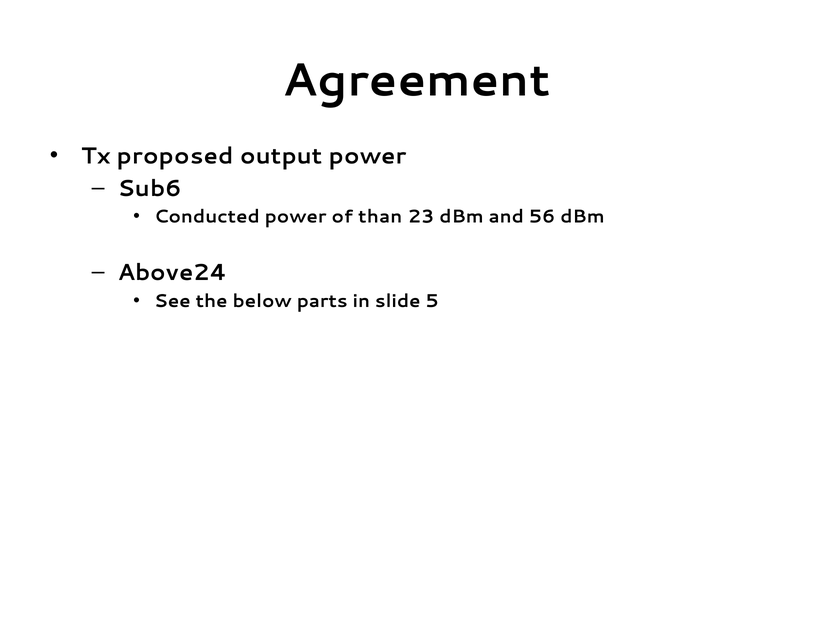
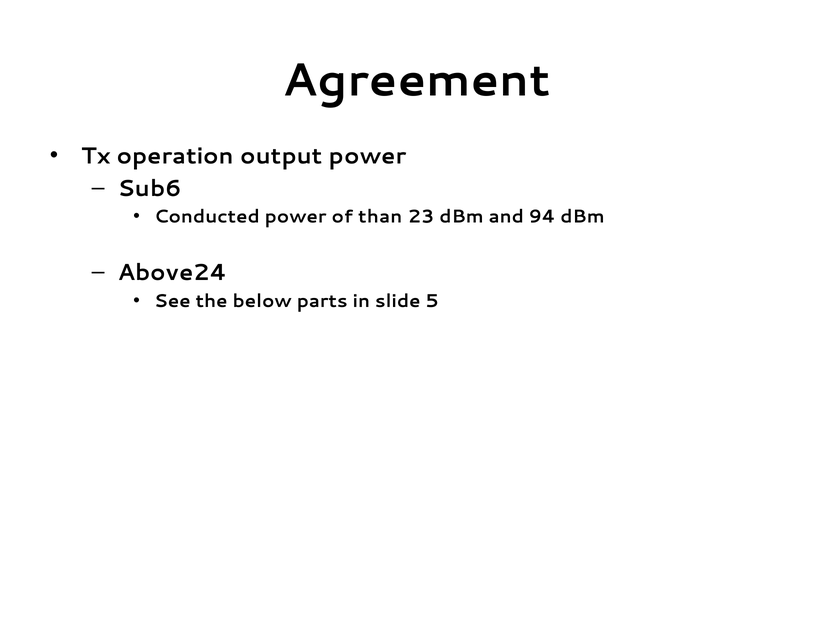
proposed: proposed -> operation (175, 156)
56: 56 -> 94 (542, 217)
